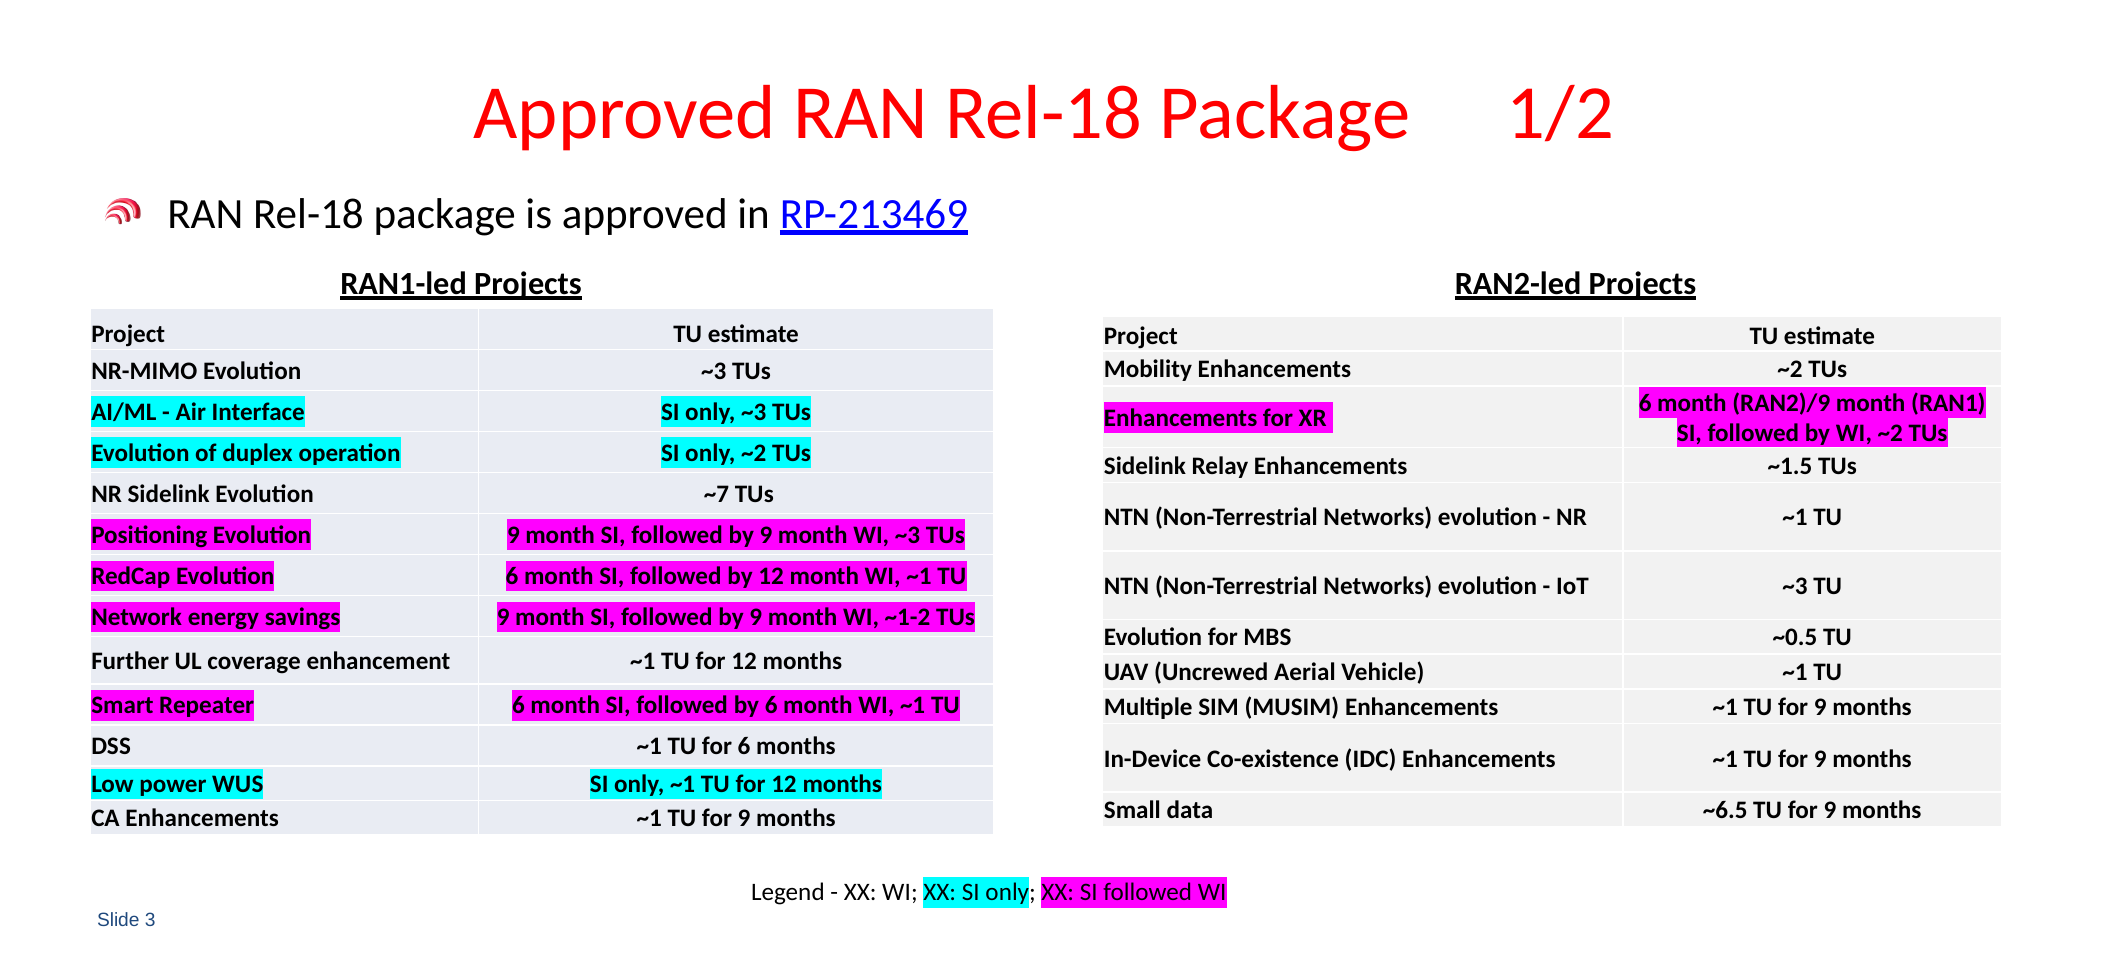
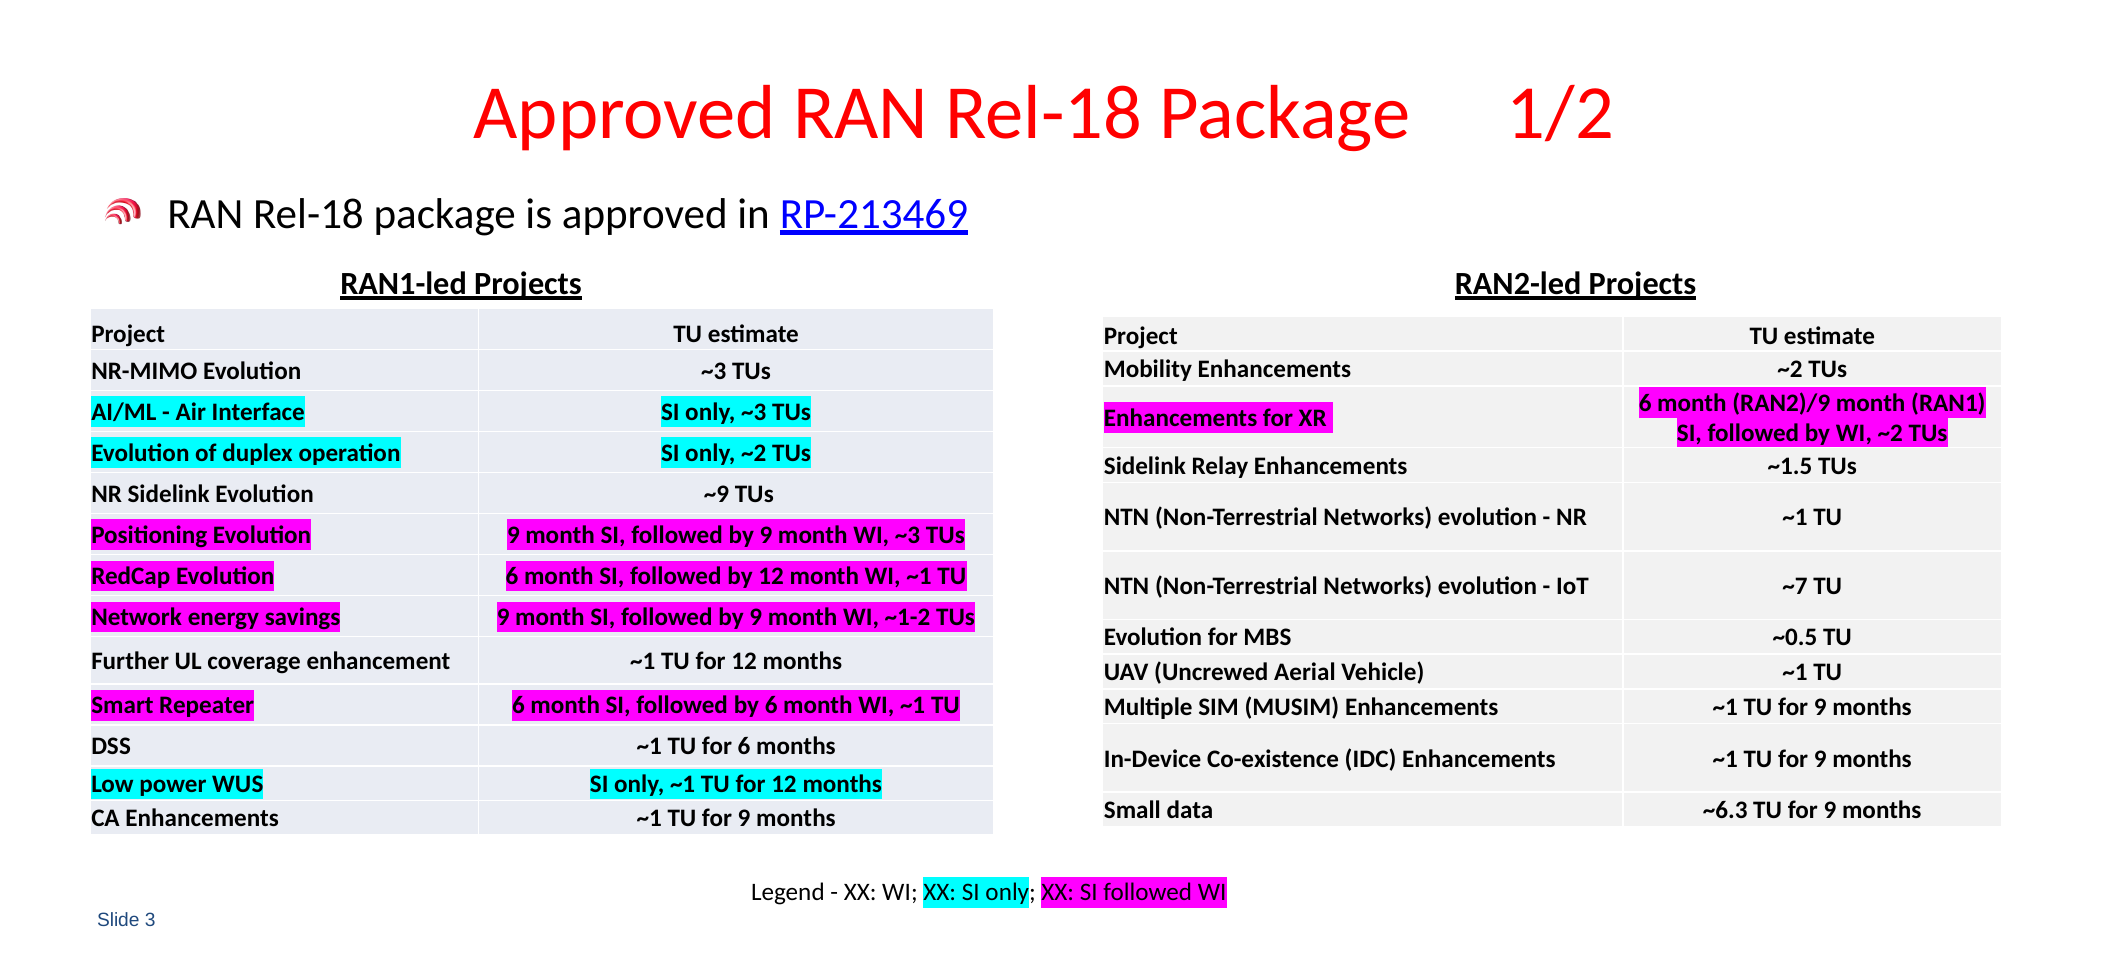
~7: ~7 -> ~9 (717, 494)
IoT ~3: ~3 -> ~7 (1795, 586)
~6.5: ~6.5 -> ~6.3 (1725, 810)
